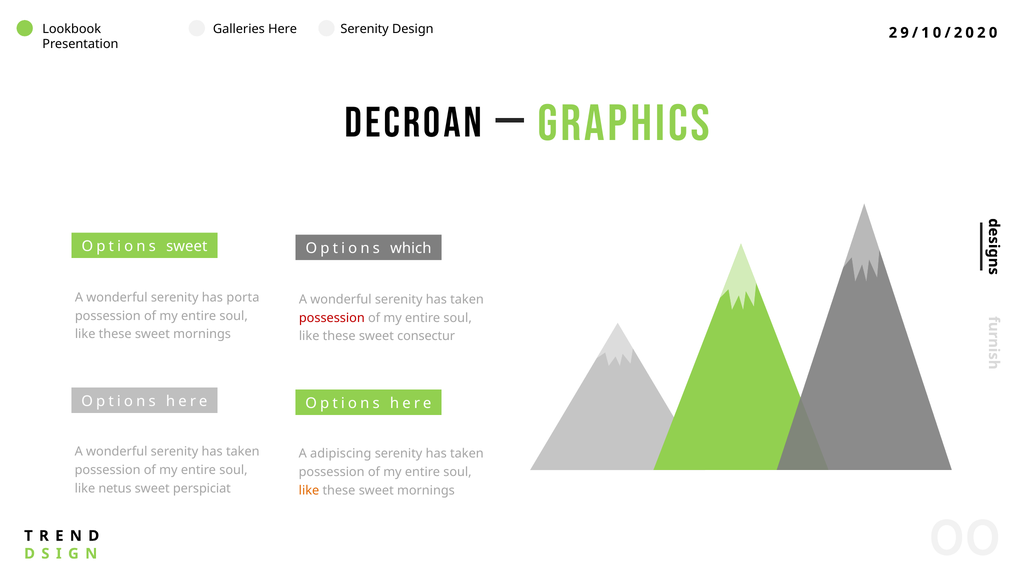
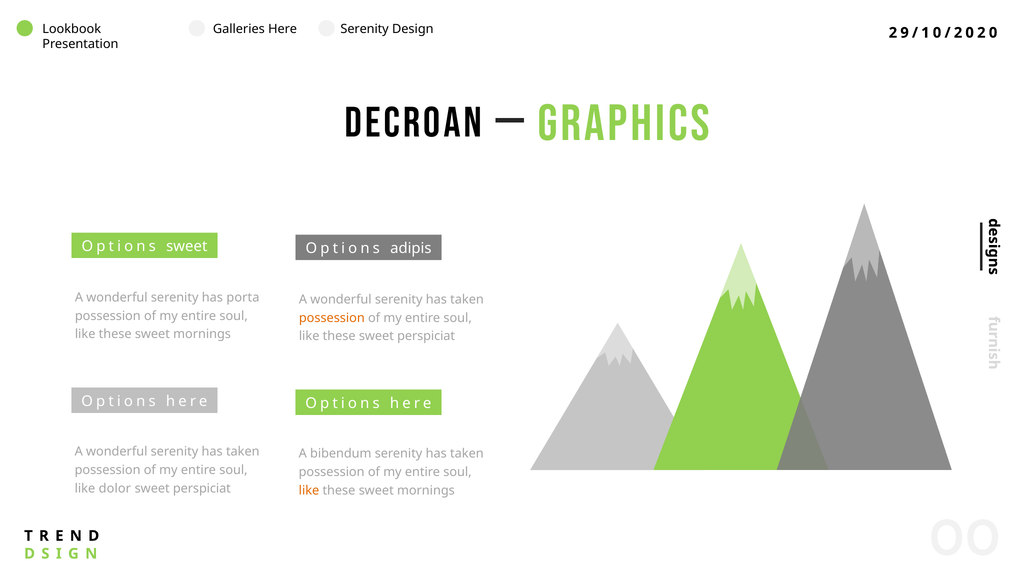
which: which -> adipis (411, 248)
possession colour: red -> orange (332, 318)
these sweet consectur: consectur -> perspiciat (426, 336)
adipiscing: adipiscing -> bibendum (341, 454)
netus: netus -> dolor (115, 489)
